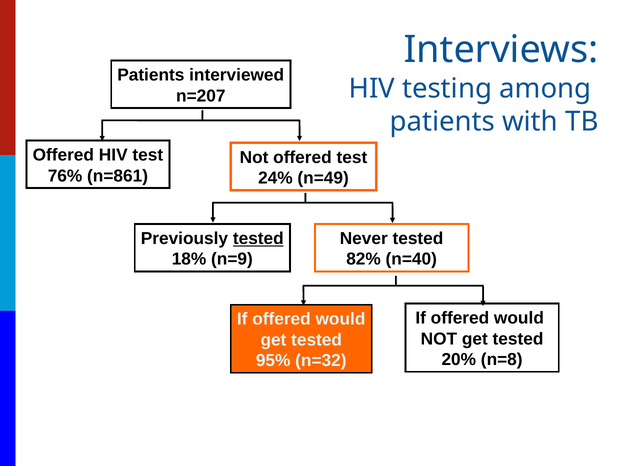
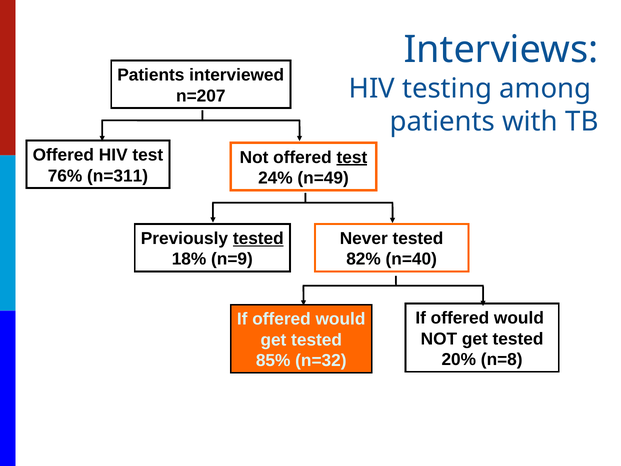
test underline: none -> present (352, 157)
n=861: n=861 -> n=311 (118, 176)
95%: 95% -> 85% (273, 360)
